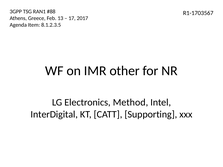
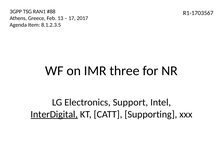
other: other -> three (125, 71)
Method: Method -> Support (130, 103)
InterDigital underline: none -> present (54, 114)
